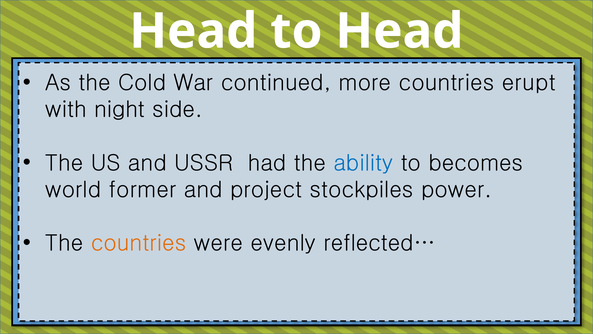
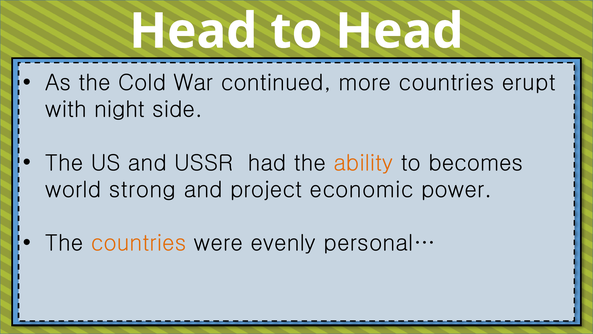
ability colour: blue -> orange (363, 163)
former: former -> strong (142, 190)
stockpiles: stockpiles -> economic (361, 190)
reflected…: reflected… -> personal… (380, 243)
